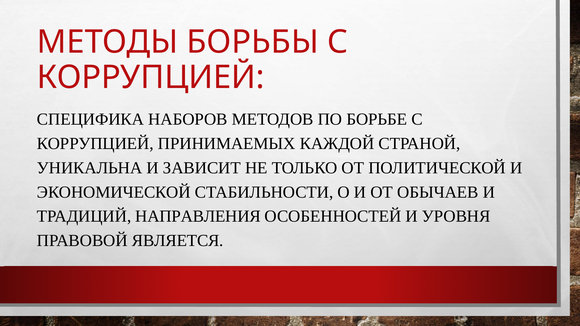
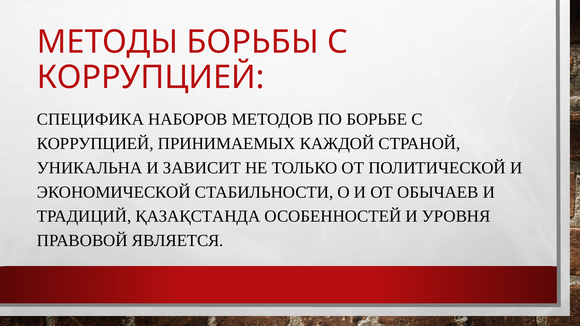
НАПРАВЛЕНИЯ: НАПРАВЛЕНИЯ -> ҚАЗАҚСТАНДА (198, 217)
